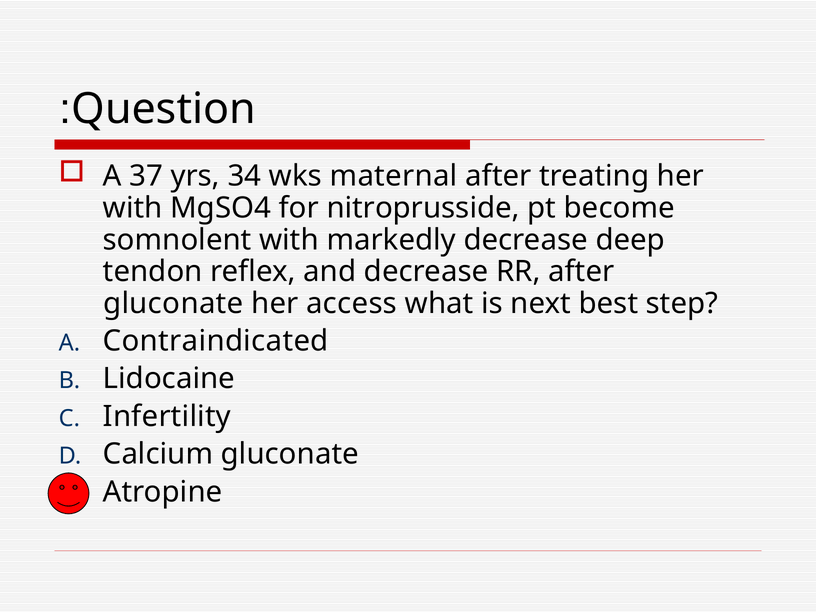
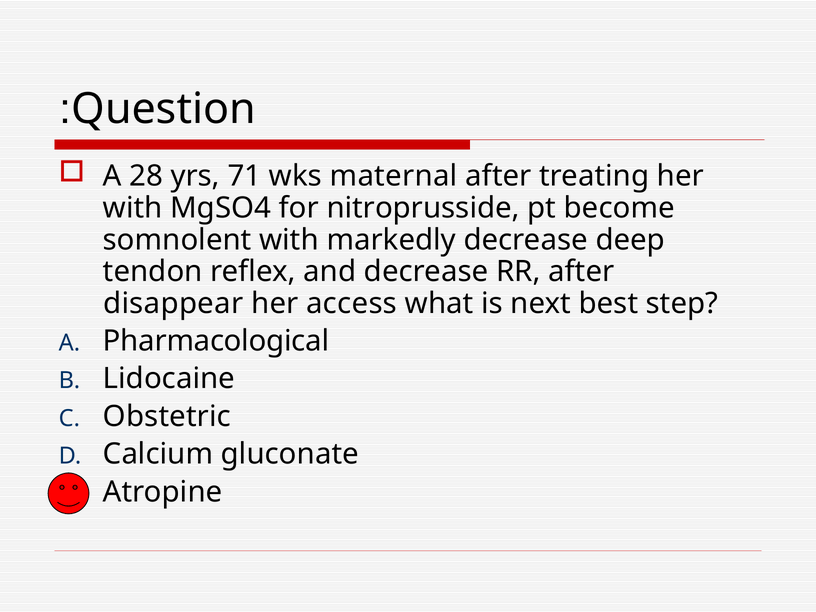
37: 37 -> 28 (146, 176)
34: 34 -> 71 (244, 176)
gluconate: gluconate -> disappear (173, 303)
Contraindicated: Contraindicated -> Pharmacological (216, 341)
Infertility: Infertility -> Obstetric (167, 416)
